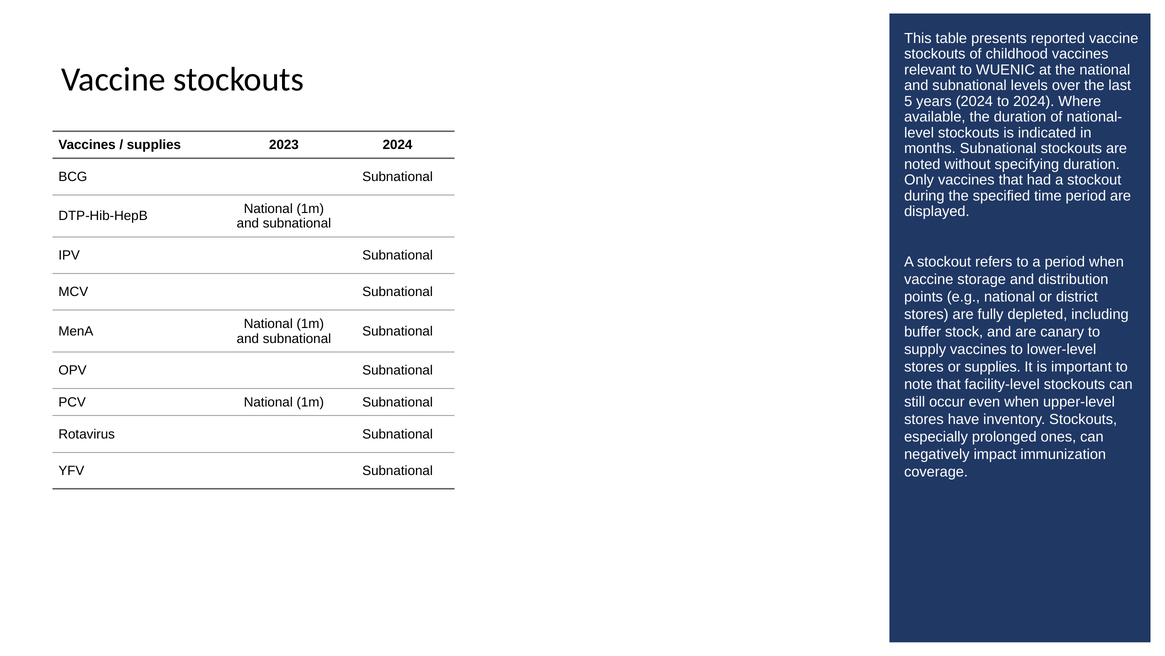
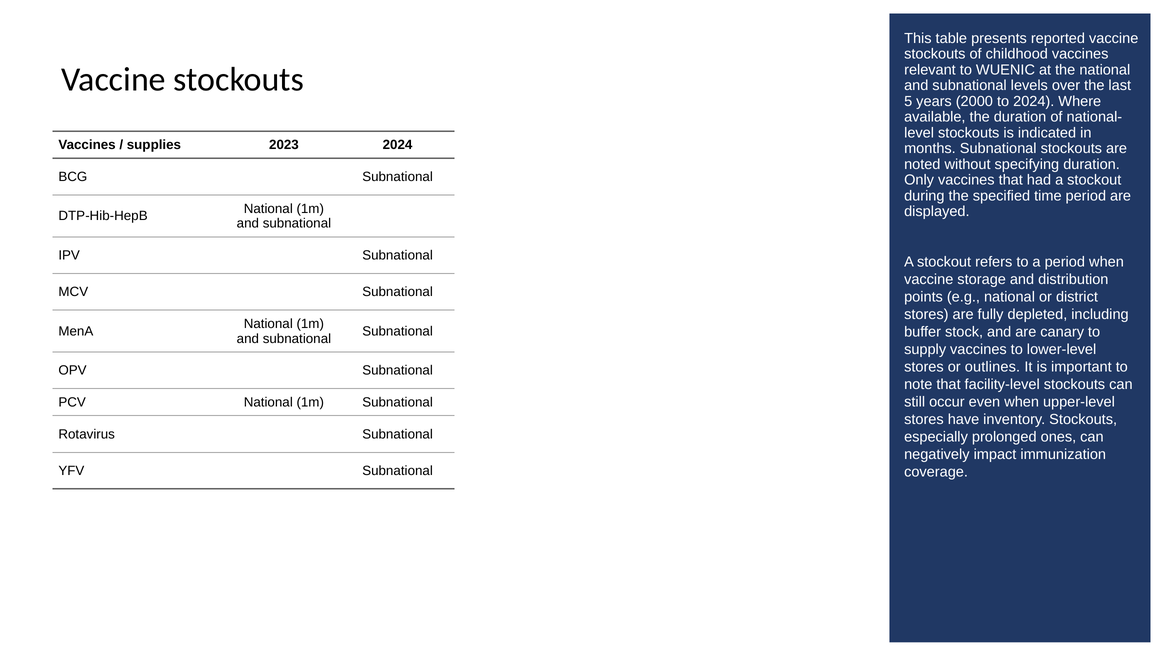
years 2024: 2024 -> 2000 (974, 101)
or supplies: supplies -> outlines (992, 367)
